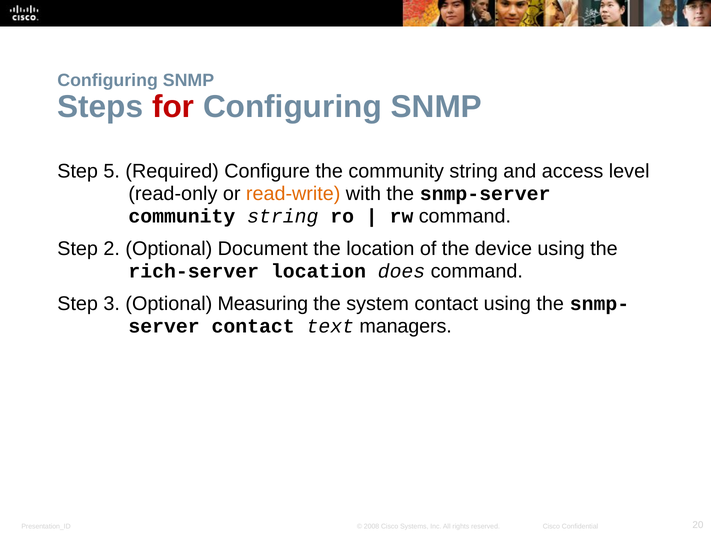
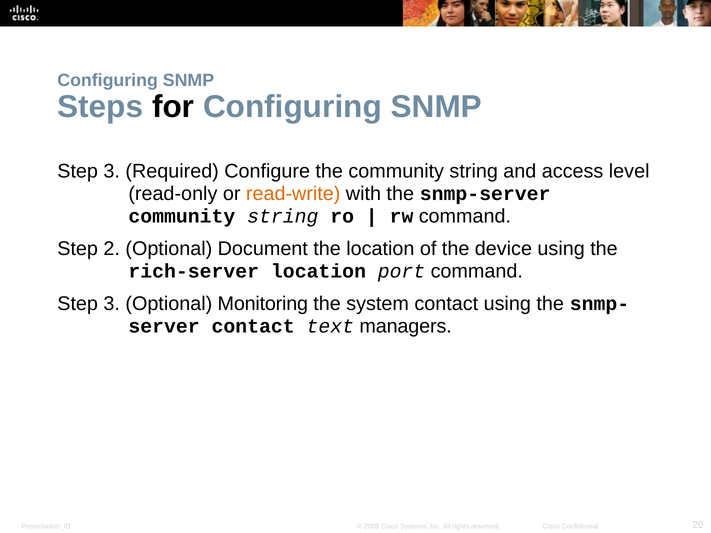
for colour: red -> black (173, 107)
5: 5 -> 3 (112, 171)
does: does -> port (401, 271)
Measuring: Measuring -> Monitoring (263, 304)
